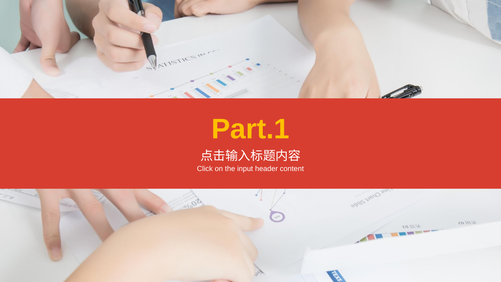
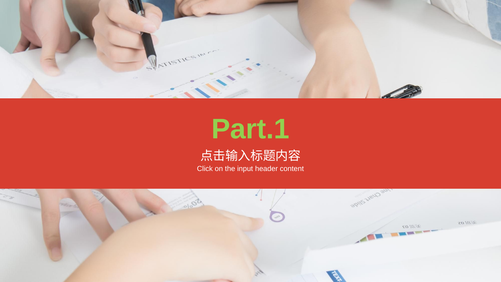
Part.1 colour: yellow -> light green (250, 129)
